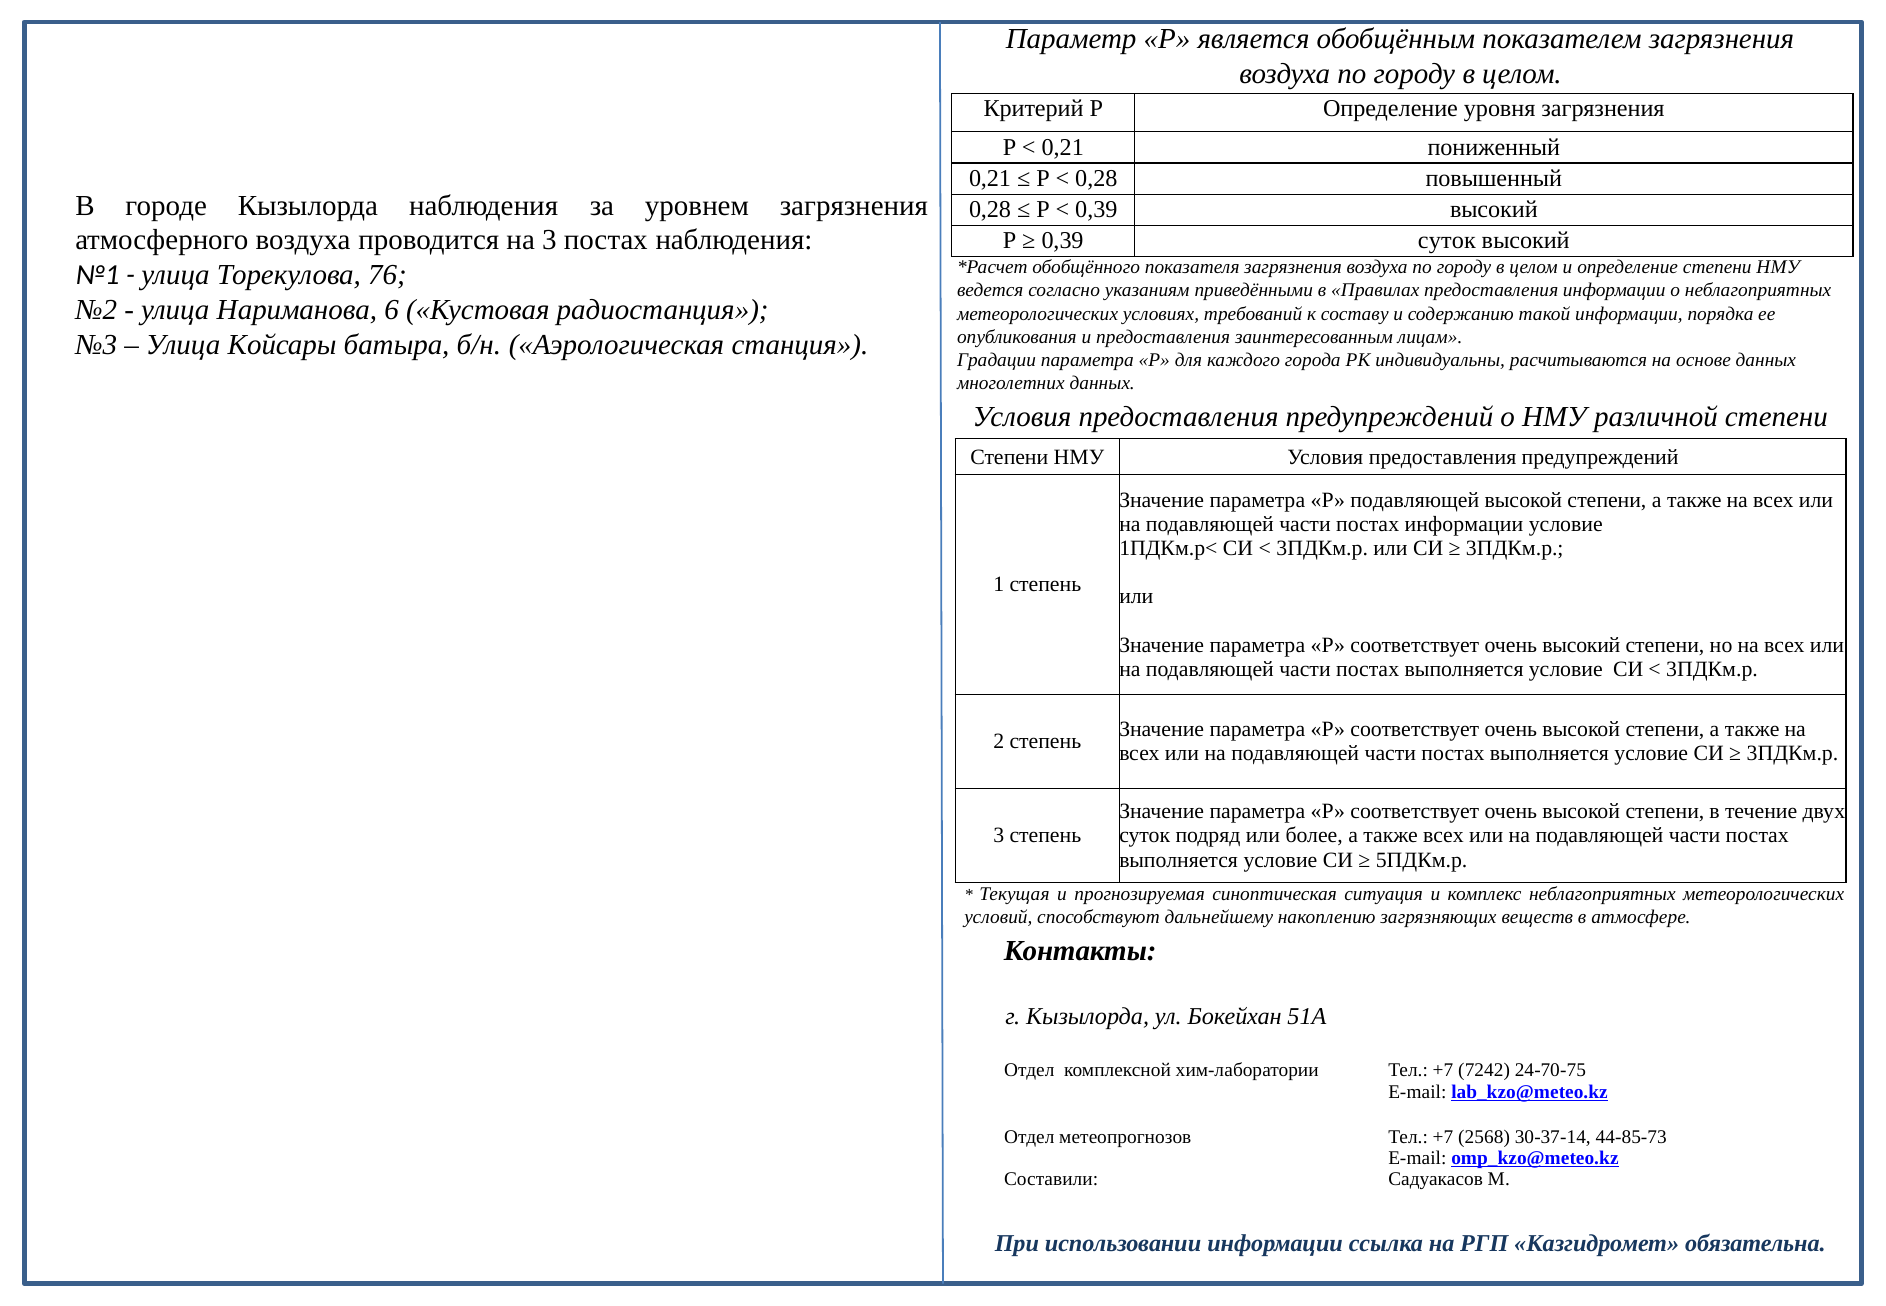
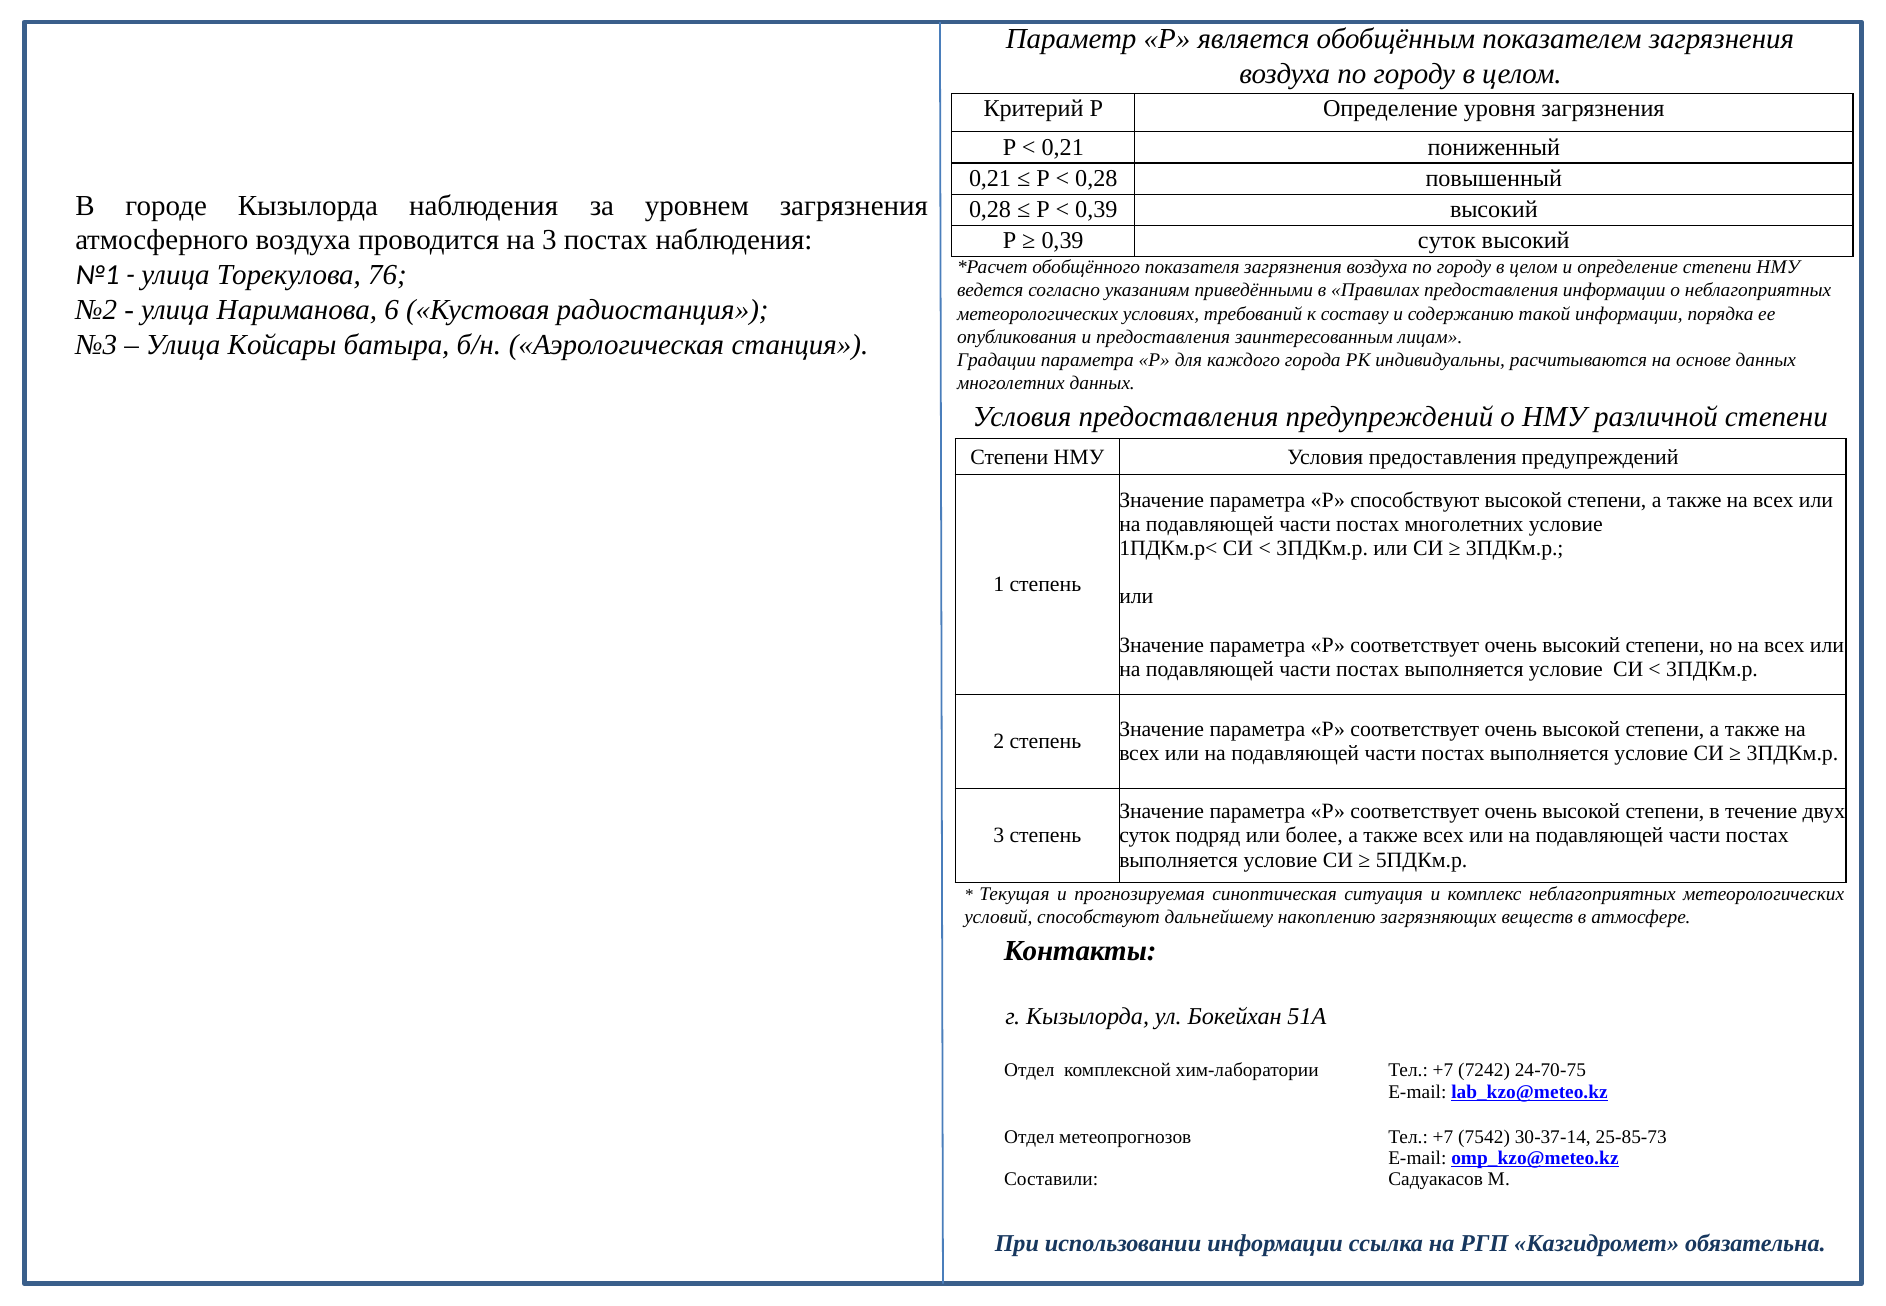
Р подавляющей: подавляющей -> способствуют (1415, 500)
постах информации: информации -> многолетних (1464, 524)
2568: 2568 -> 7542 (1484, 1136)
44-85-73: 44-85-73 -> 25-85-73 (1631, 1136)
